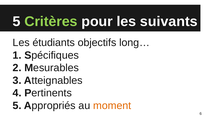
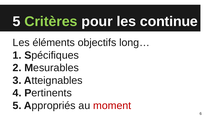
suivants: suivants -> continue (169, 22)
étudiants: étudiants -> éléments (54, 43)
moment colour: orange -> red (112, 106)
